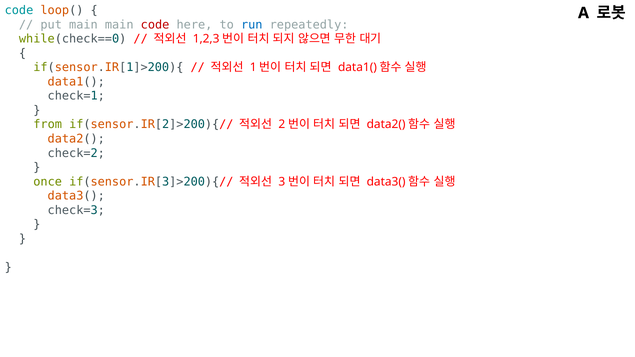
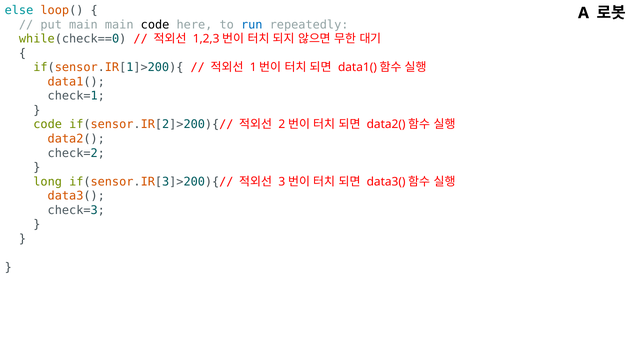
code: code -> else (19, 10)
code colour: red -> black (155, 25)
from: from -> code (48, 125)
once: once -> long (48, 182)
